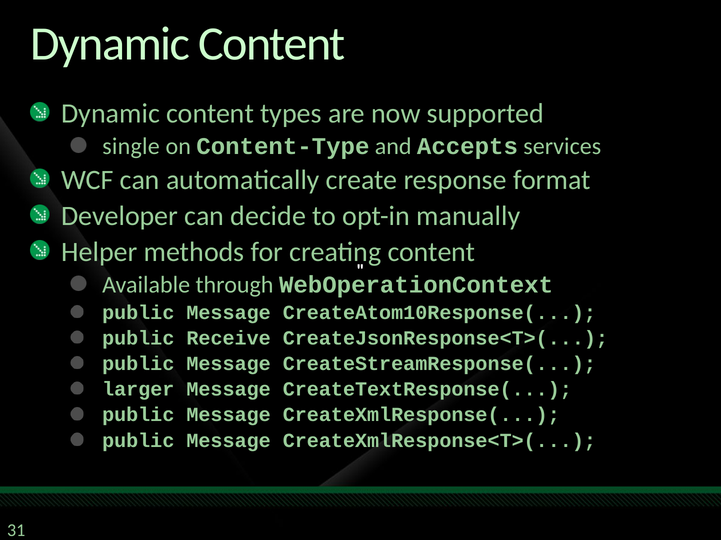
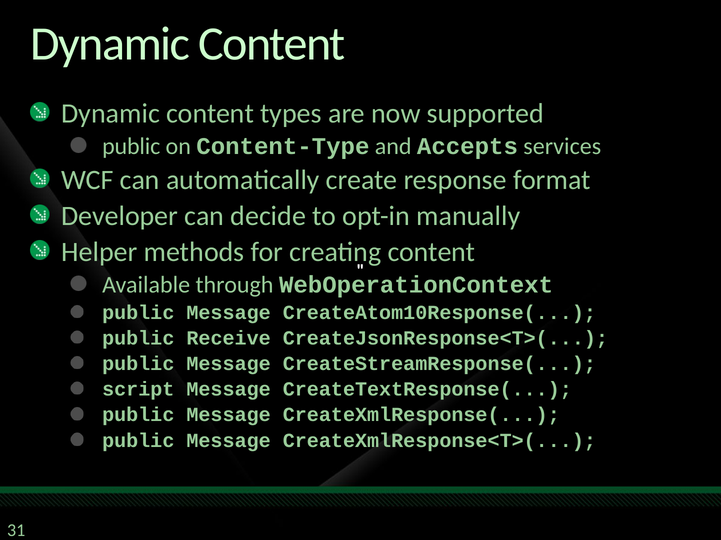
single: single -> public (131, 147)
larger: larger -> script (138, 390)
